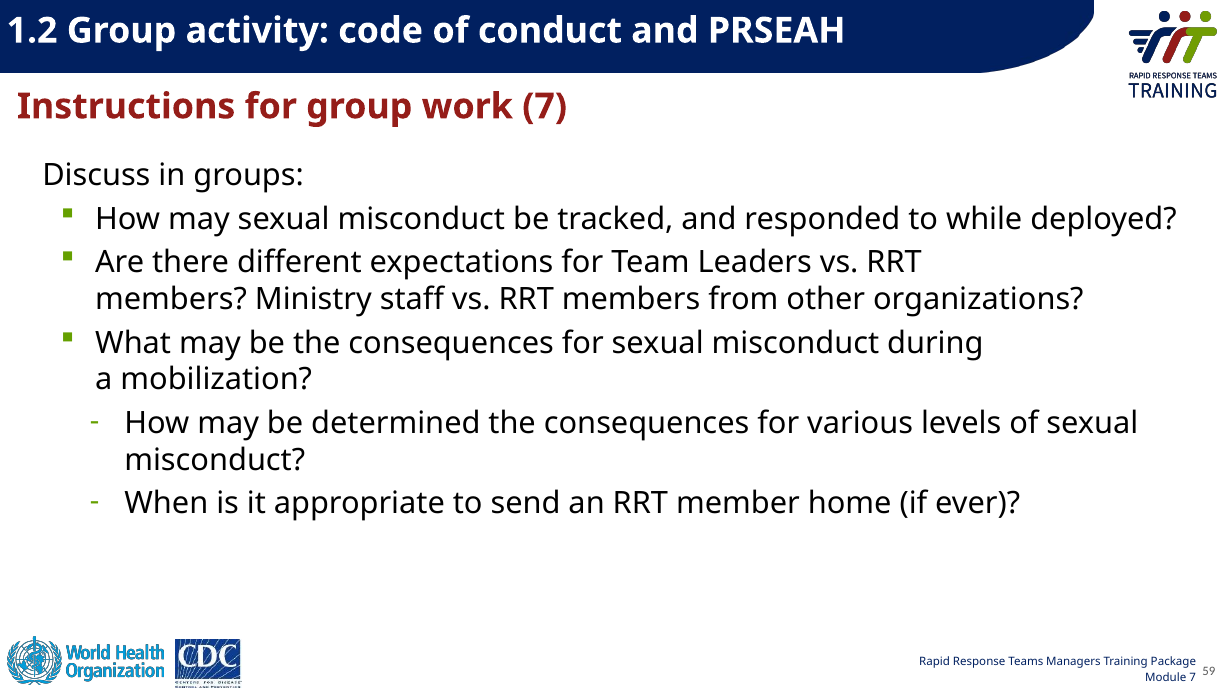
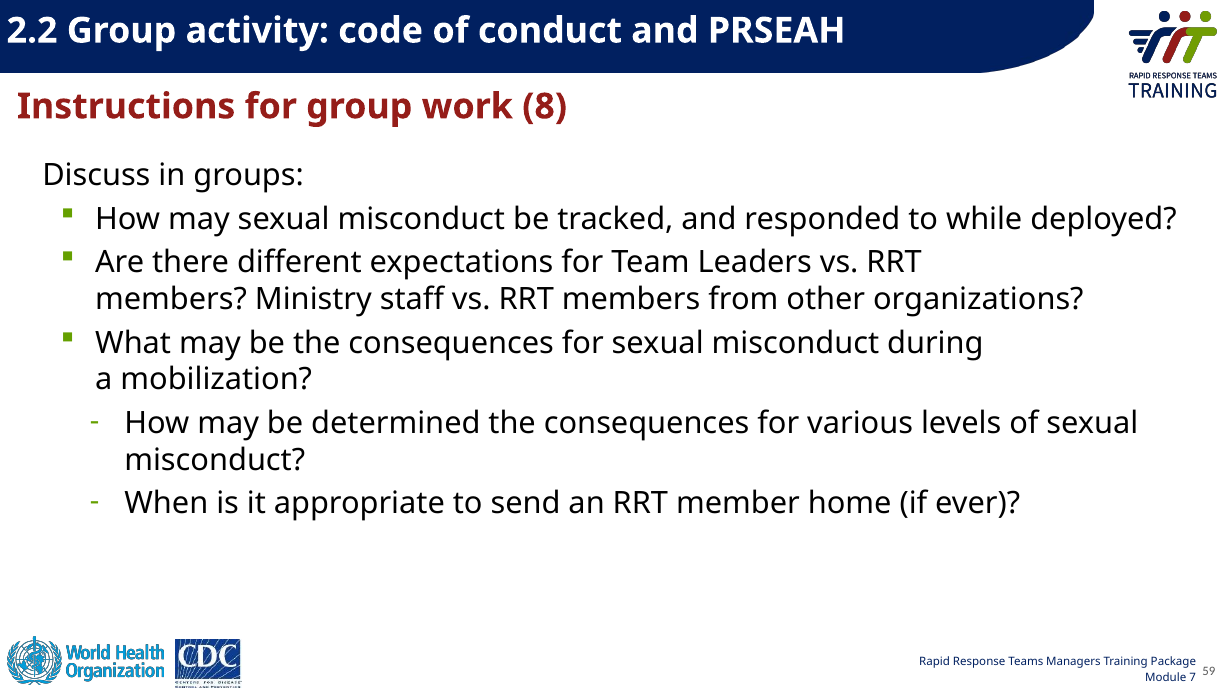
1.2: 1.2 -> 2.2 (32, 31)
work 7: 7 -> 8 (545, 106)
